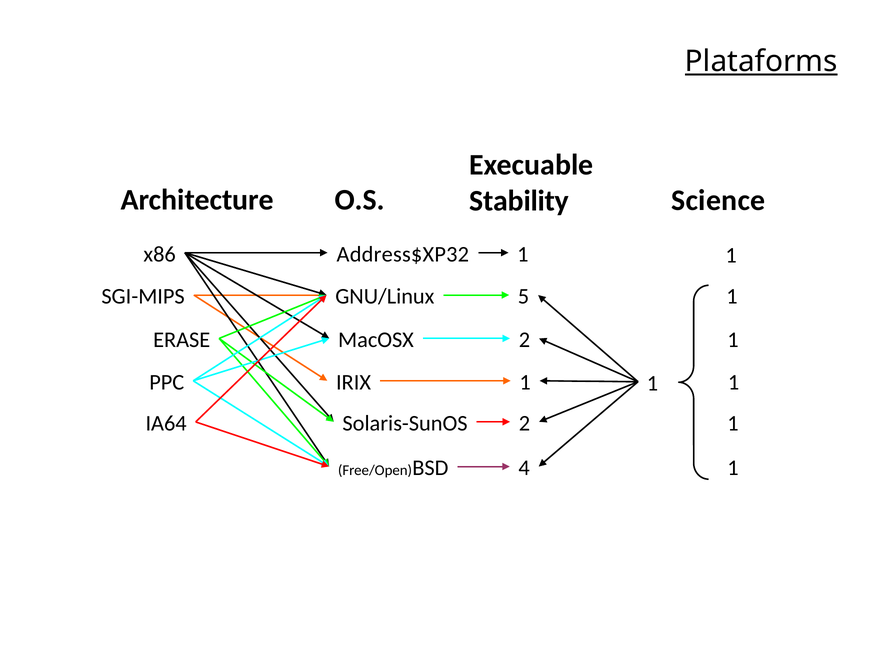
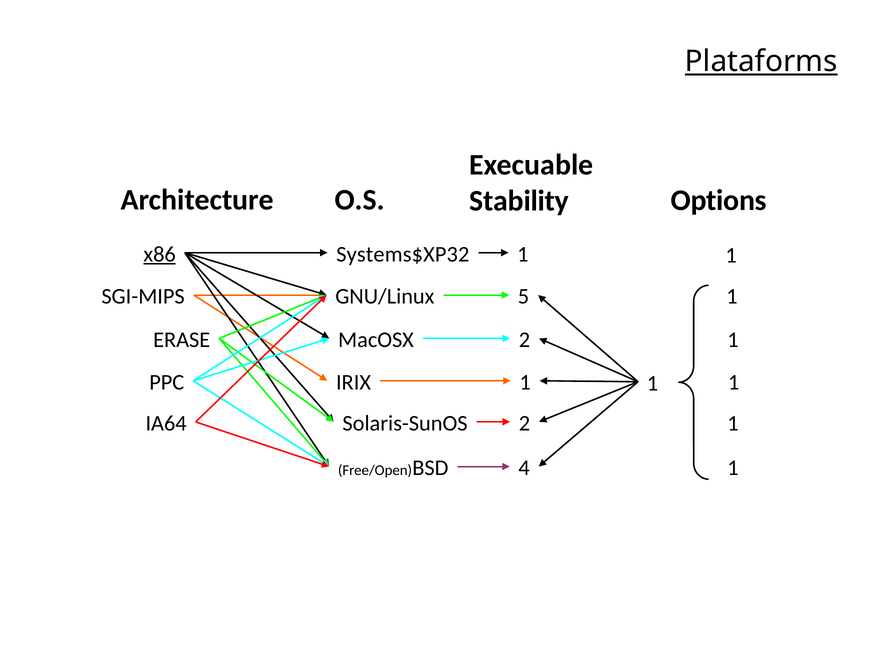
Science: Science -> Options (719, 200)
x86 underline: none -> present (160, 254)
Address$XP32: Address$XP32 -> Systems$XP32 (403, 254)
